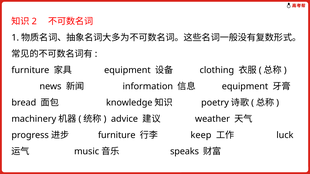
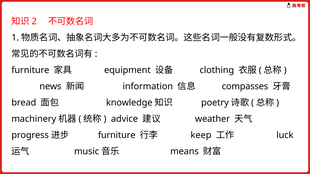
equipment: equipment -> compasses (245, 87)
speaks: speaks -> means (184, 152)
